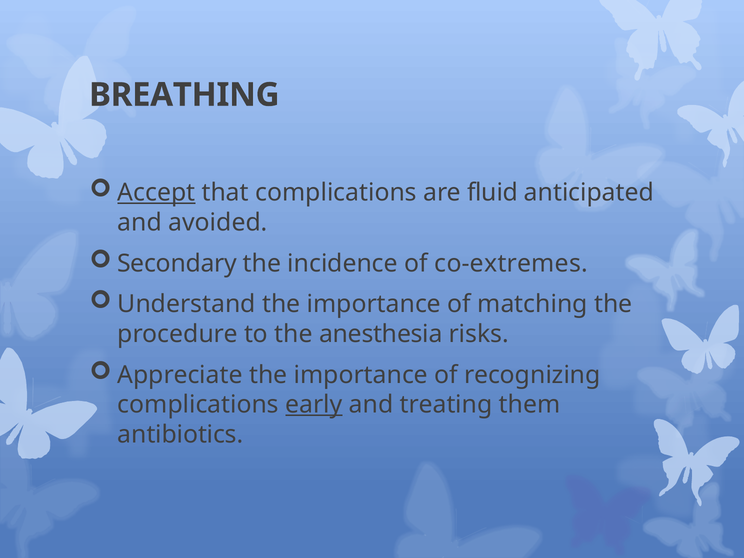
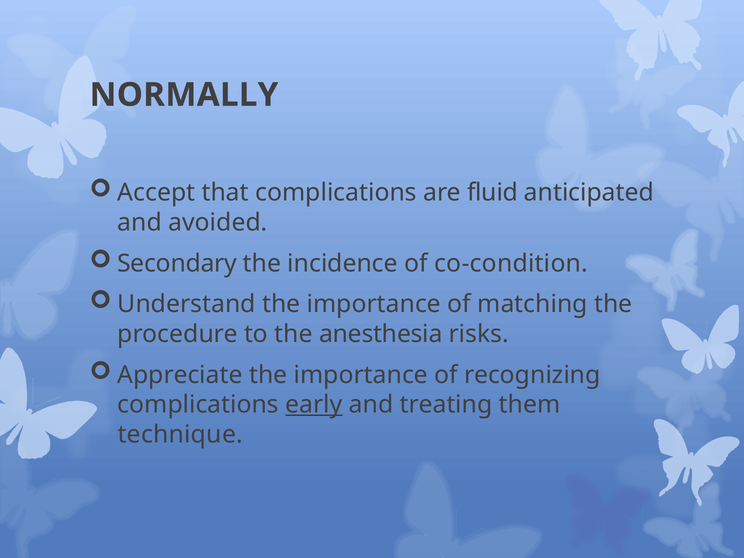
BREATHING: BREATHING -> NORMALLY (184, 95)
Accept underline: present -> none (156, 193)
co-extremes: co-extremes -> co-condition (511, 263)
antibiotics: antibiotics -> technique (180, 434)
